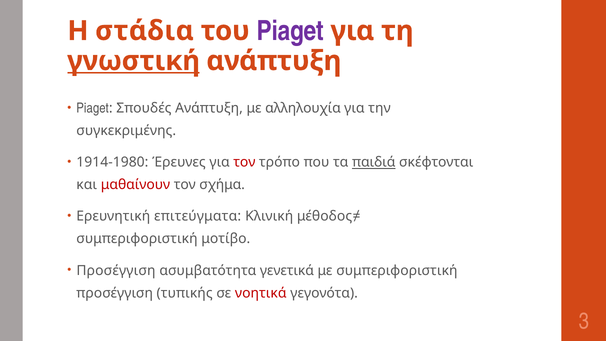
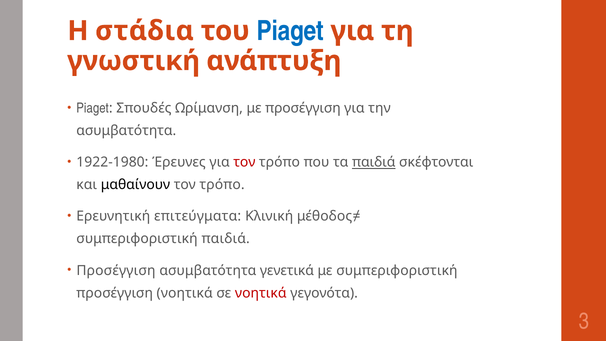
Piaget colour: purple -> blue (290, 31)
γνωστική underline: present -> none (134, 61)
Σπουδές Ανάπτυξη: Ανάπτυξη -> Ωρίμανση (209, 108)
με αλληλουχία: αλληλουχία -> προσέγγιση (303, 108)
συγκεκριμένης: συγκεκριμένης -> ασυμβατότητα (126, 131)
1914-1980: 1914-1980 -> 1922-1980 (112, 162)
μαθαίνουν colour: red -> black (135, 185)
σχήμα: σχήμα -> τρόπο (222, 185)
συμπεριφοριστική μοτίβο: μοτίβο -> παιδιά (226, 239)
προσέγγιση τυπικής: τυπικής -> νοητικά (185, 293)
